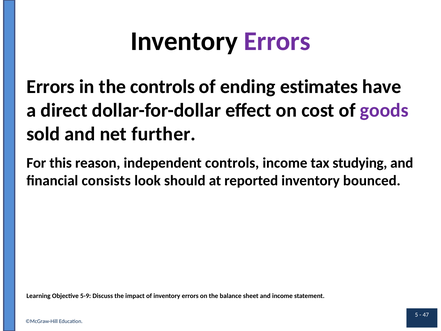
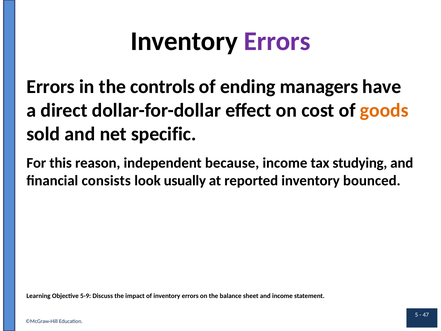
estimates: estimates -> managers (319, 87)
goods colour: purple -> orange (384, 110)
further: further -> specific (164, 134)
independent controls: controls -> because (232, 163)
should: should -> usually (185, 180)
